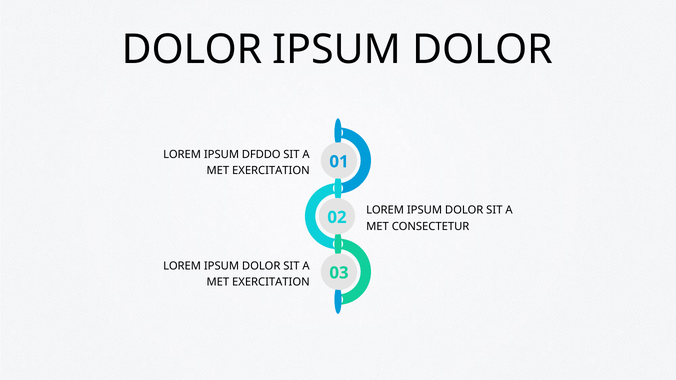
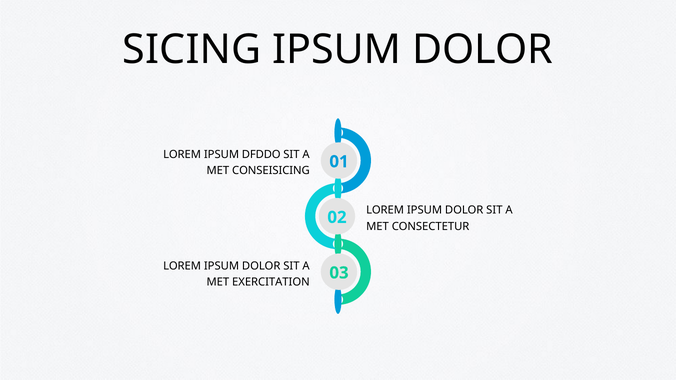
DOLOR: DOLOR -> SICING (192, 50)
EXERCITATION: EXERCITATION -> CONSEISICING (271, 171)
